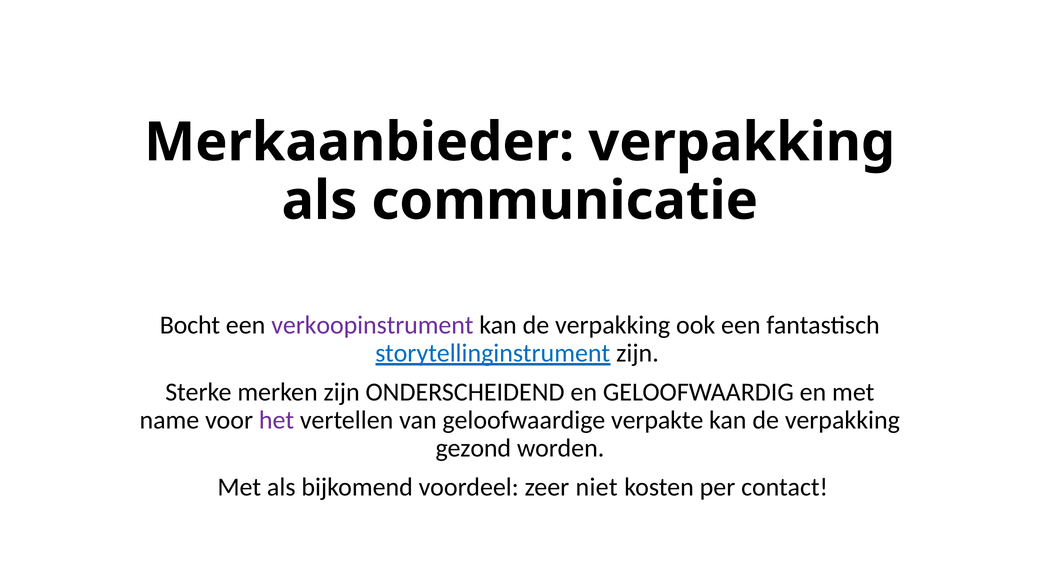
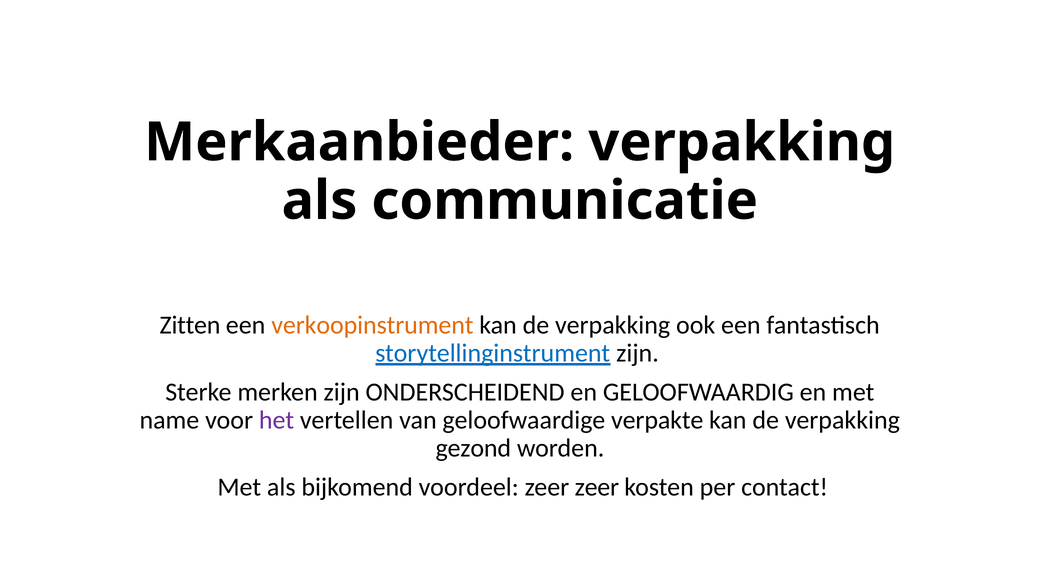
Bocht: Bocht -> Zitten (190, 325)
verkoopinstrument colour: purple -> orange (372, 325)
zeer niet: niet -> zeer (597, 487)
